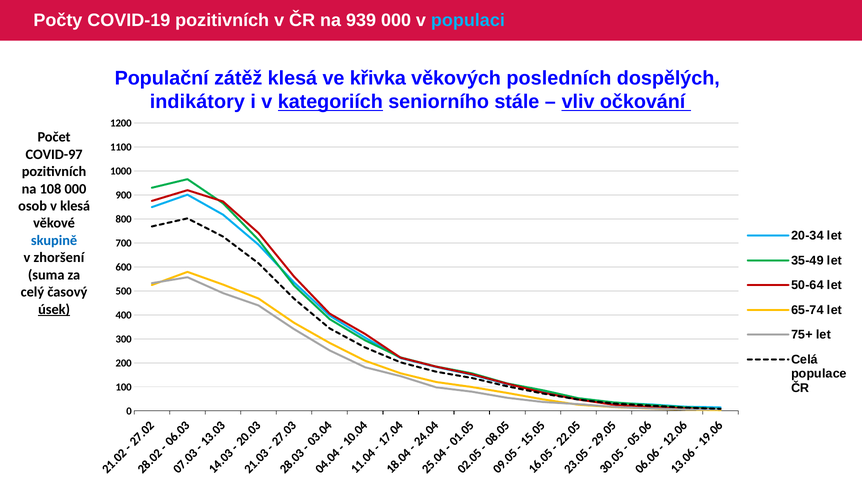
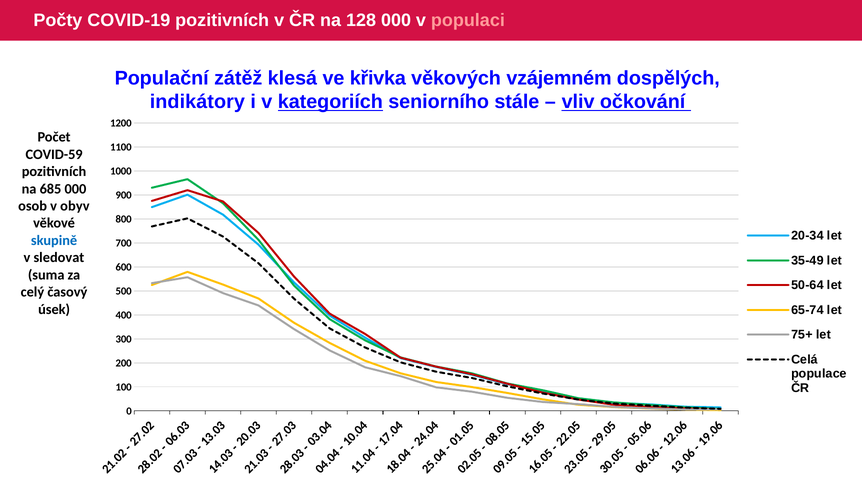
939: 939 -> 128 (361, 20)
populaci colour: light blue -> pink (468, 20)
posledních: posledních -> vzájemném (559, 78)
COVID-97: COVID-97 -> COVID-59 (54, 154)
108: 108 -> 685 (51, 189)
v klesá: klesá -> obyv (75, 206)
zhoršení: zhoršení -> sledovat (59, 258)
úsek underline: present -> none (54, 309)
